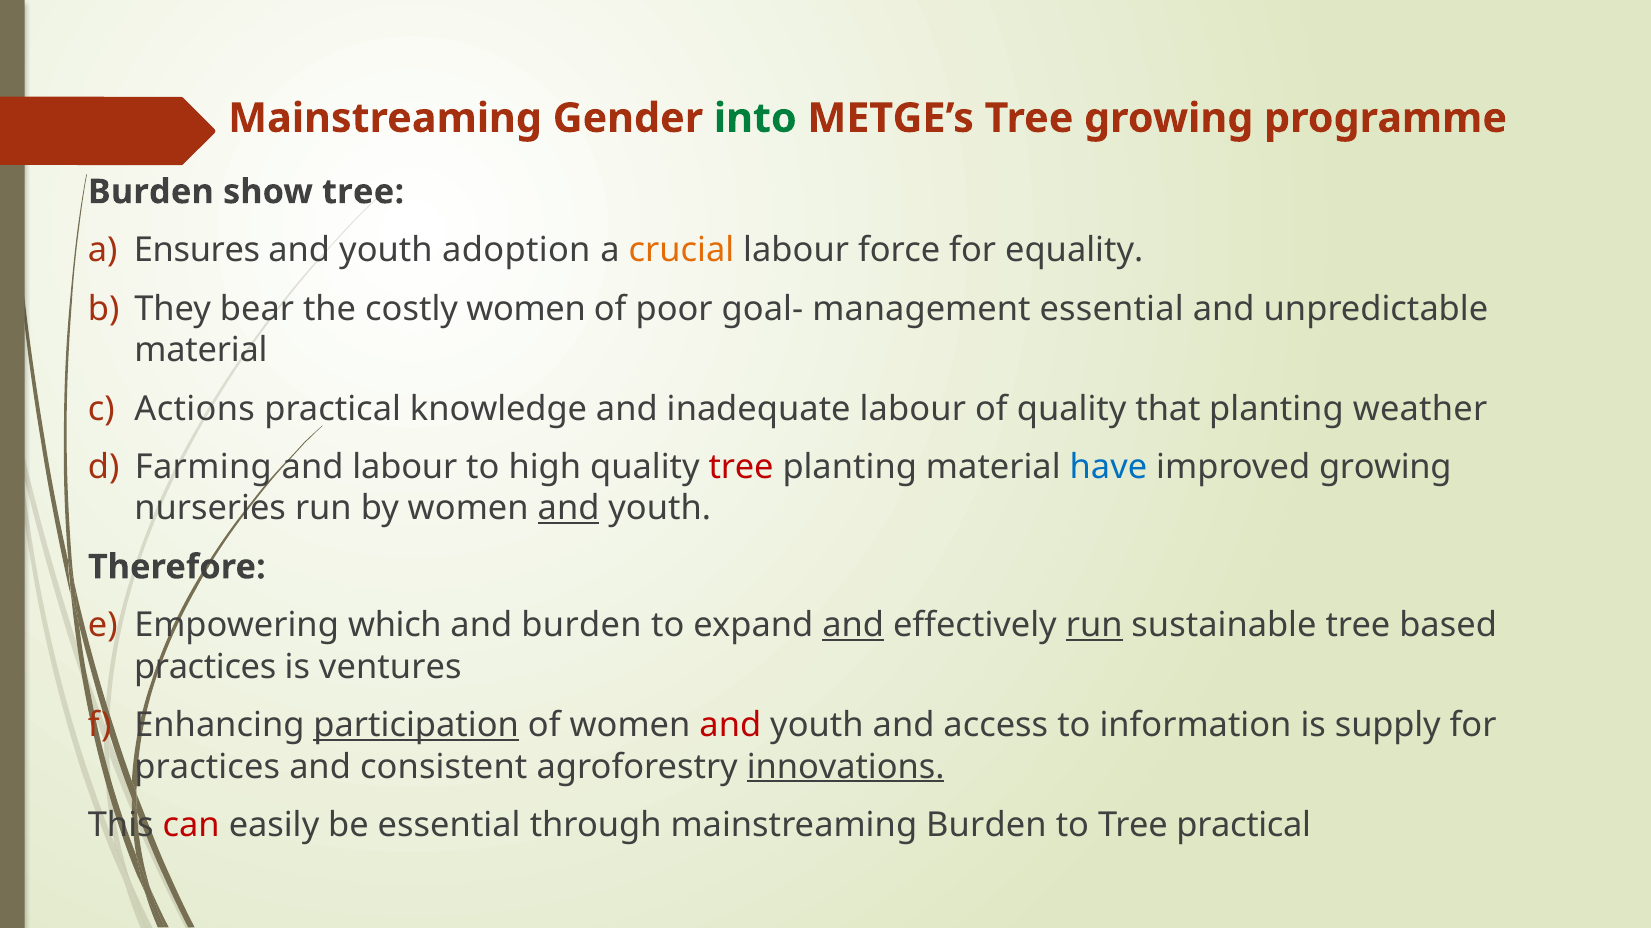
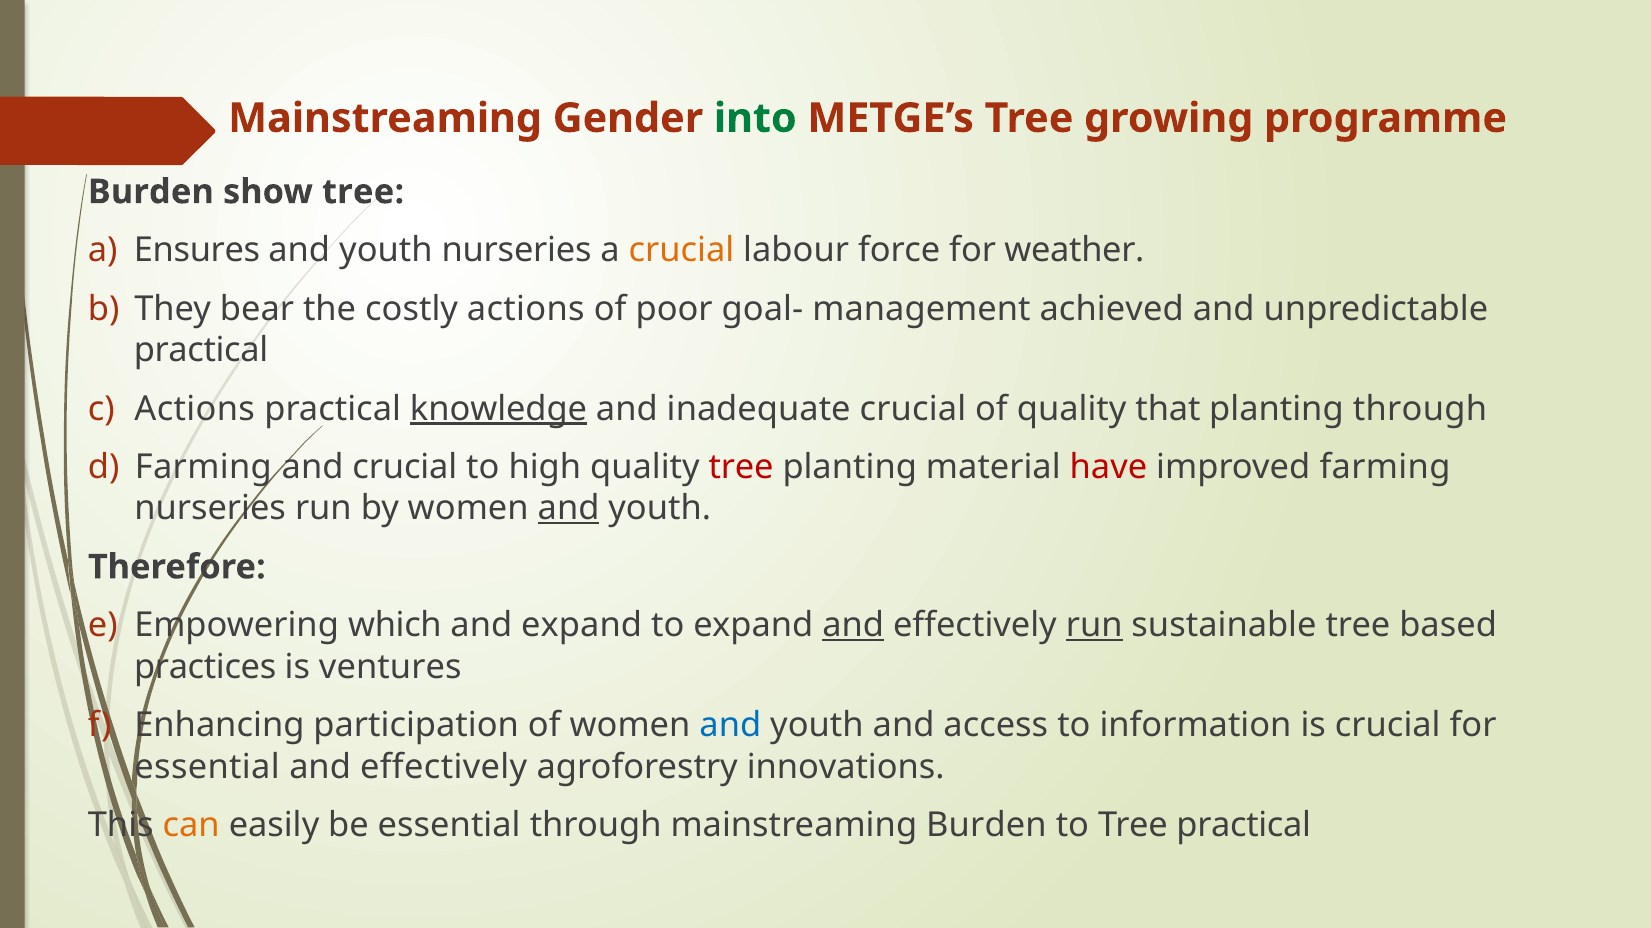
youth adoption: adoption -> nurseries (517, 251)
equality: equality -> weather (1074, 251)
costly women: women -> actions (526, 309)
management essential: essential -> achieved (1112, 309)
material: material -> practical (201, 350)
knowledge underline: none -> present (499, 409)
inadequate labour: labour -> crucial (913, 409)
planting weather: weather -> through (1420, 409)
and labour: labour -> crucial (405, 468)
have colour: blue -> red (1108, 468)
improved growing: growing -> farming (1385, 468)
and burden: burden -> expand (582, 626)
participation underline: present -> none (416, 726)
and colour: red -> blue (730, 726)
is supply: supply -> crucial (1388, 726)
practices: practices -> essential (207, 767)
consistent: consistent -> effectively (444, 767)
innovations underline: present -> none (846, 767)
can colour: red -> orange (191, 826)
